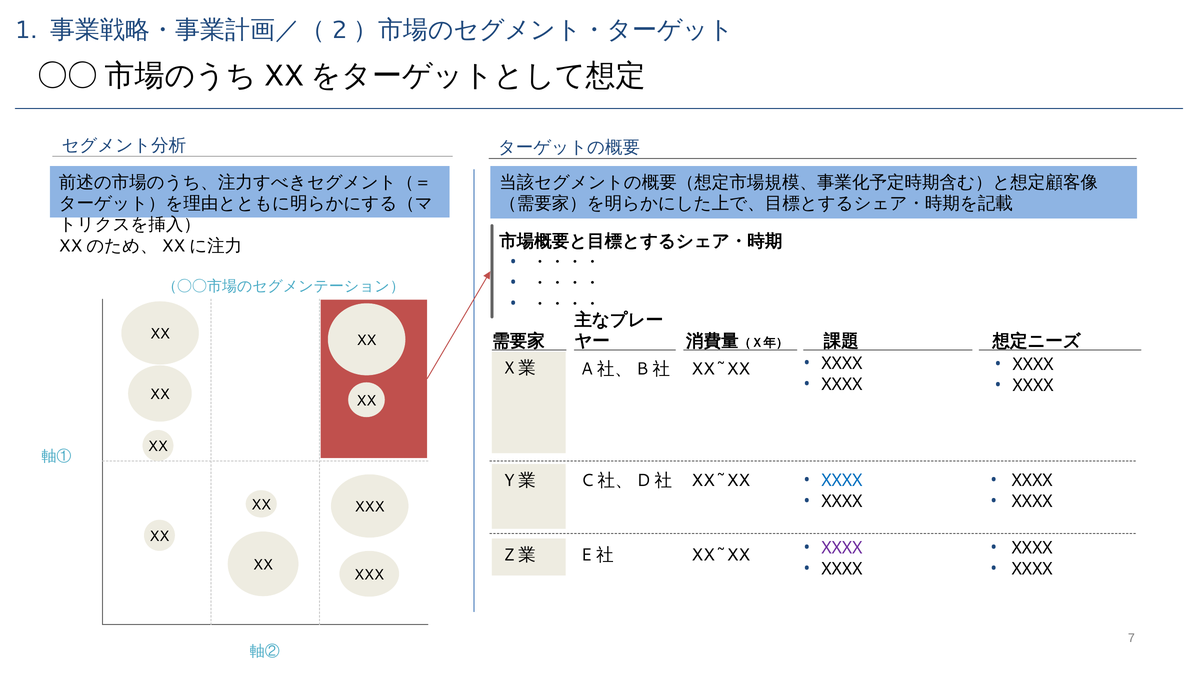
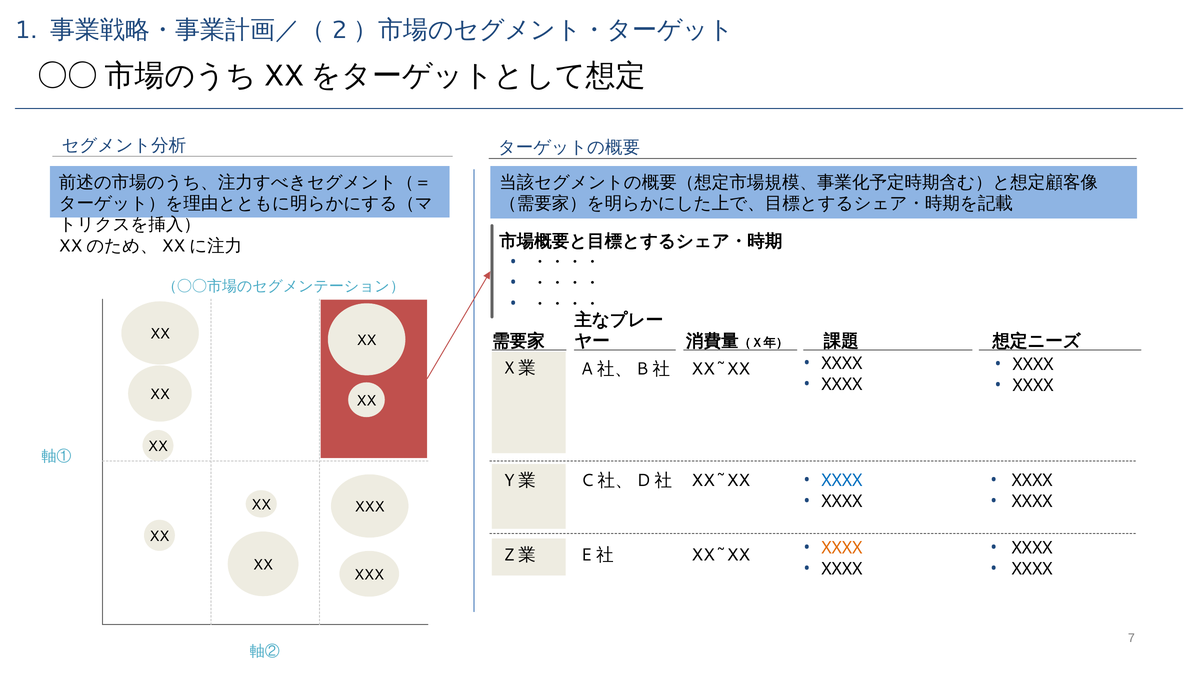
XXXX colour: purple -> orange (842, 548)
